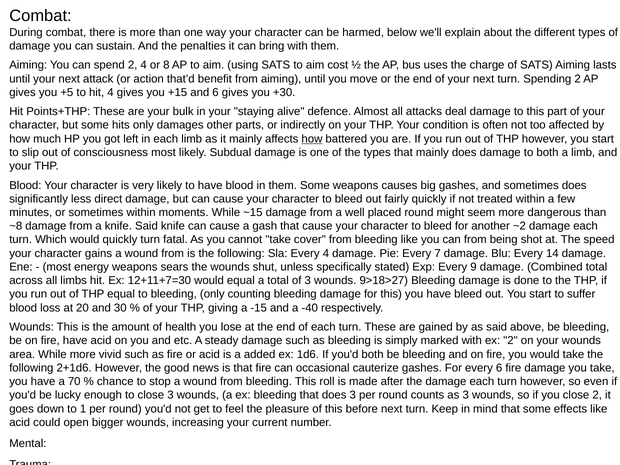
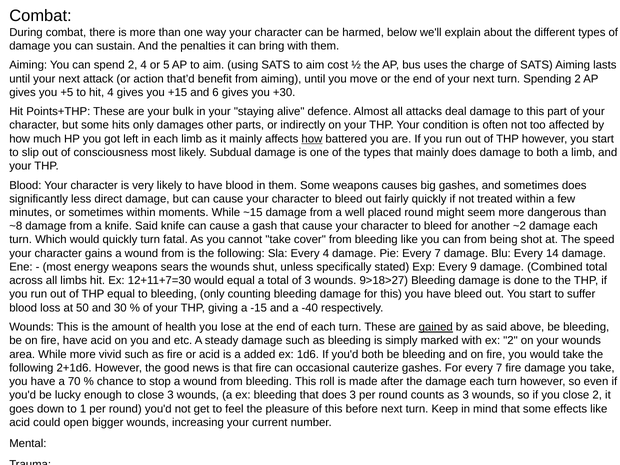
8: 8 -> 5 (166, 65)
20: 20 -> 50 (82, 308)
gained underline: none -> present (436, 327)
For every 6: 6 -> 7 (499, 368)
